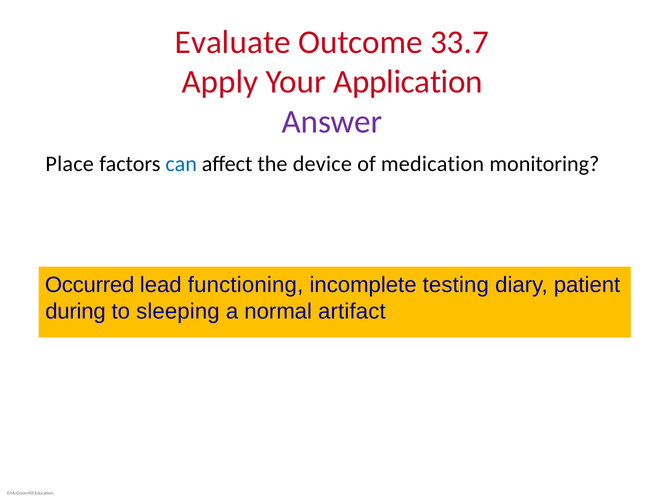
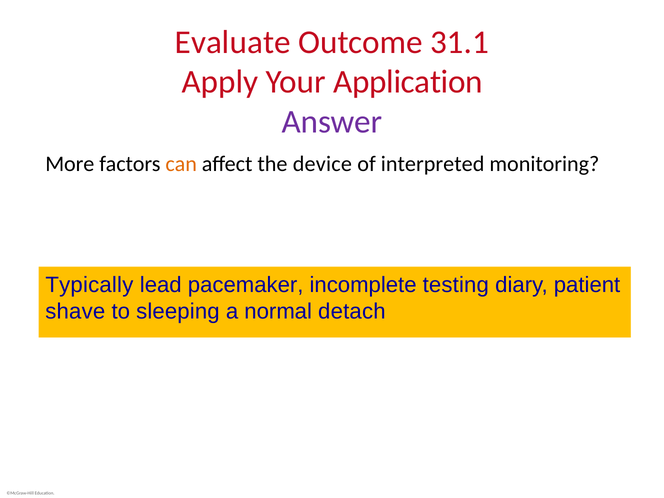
33.7: 33.7 -> 31.1 (460, 42)
Place: Place -> More (70, 164)
can colour: blue -> orange (181, 164)
medication: medication -> interpreted (433, 164)
Occurred: Occurred -> Typically (89, 285)
functioning: functioning -> pacemaker (246, 285)
during: during -> shave (75, 311)
artifact: artifact -> detach (352, 311)
